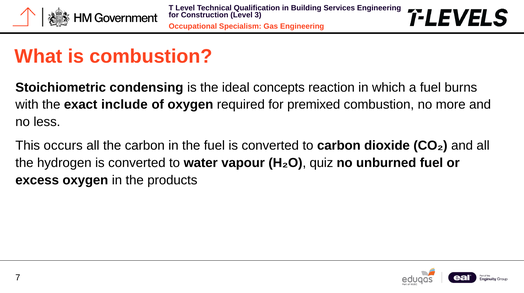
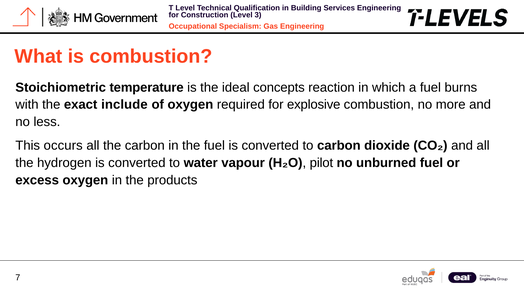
condensing: condensing -> temperature (147, 87)
premixed: premixed -> explosive (314, 105)
quiz: quiz -> pilot (321, 163)
